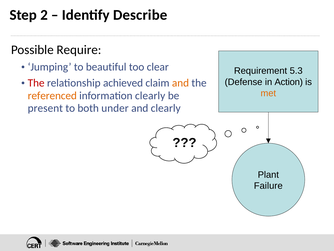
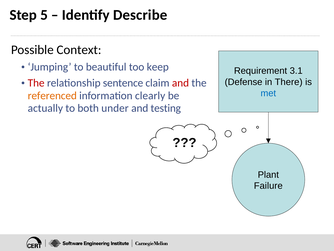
2: 2 -> 5 (44, 15)
Require: Require -> Context (79, 50)
clear: clear -> keep (158, 67)
5.3: 5.3 -> 3.1 (296, 71)
Action: Action -> There (289, 82)
achieved: achieved -> sentence (123, 83)
and colour: orange -> red (180, 83)
met colour: orange -> blue (268, 93)
present: present -> actually (45, 108)
and clearly: clearly -> testing (166, 108)
